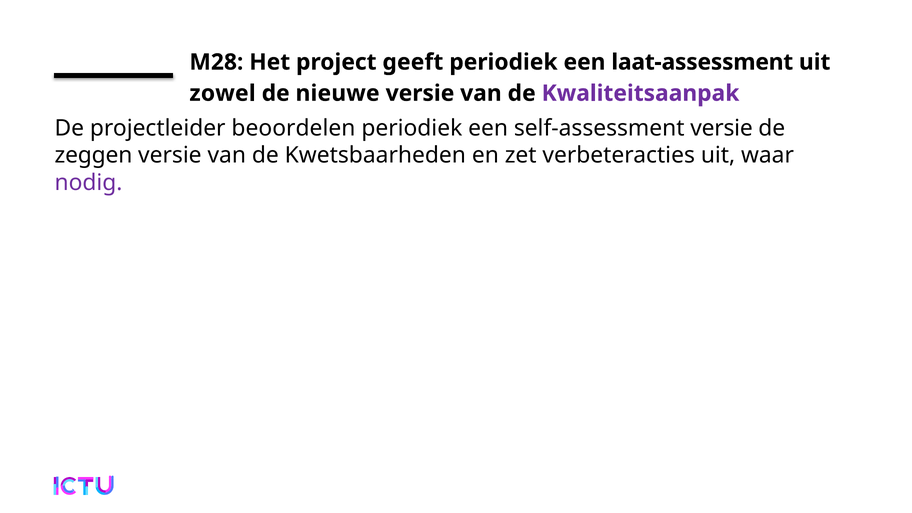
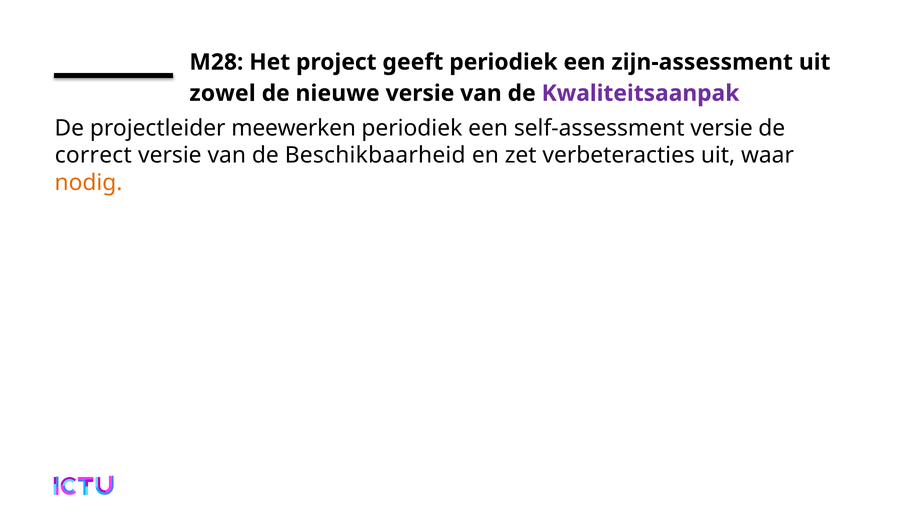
laat-assessment: laat-assessment -> zijn-assessment (702, 62)
beoordelen: beoordelen -> meewerken (294, 128)
zeggen: zeggen -> correct (93, 155)
Kwetsbaarheden: Kwetsbaarheden -> Beschikbaarheid (375, 155)
nodig colour: purple -> orange (89, 183)
